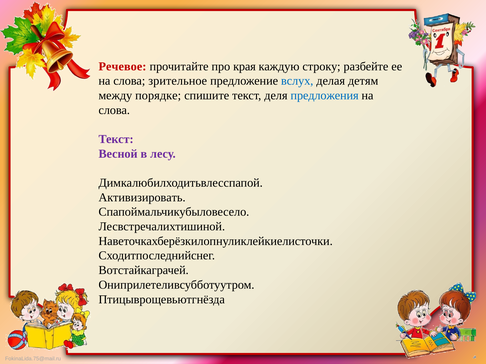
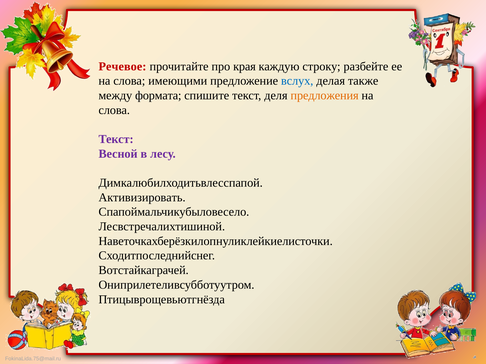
зрительное: зрительное -> имеющими (178, 81)
детям: детям -> также (363, 81)
порядке: порядке -> формата (158, 96)
предложения colour: blue -> orange (325, 96)
